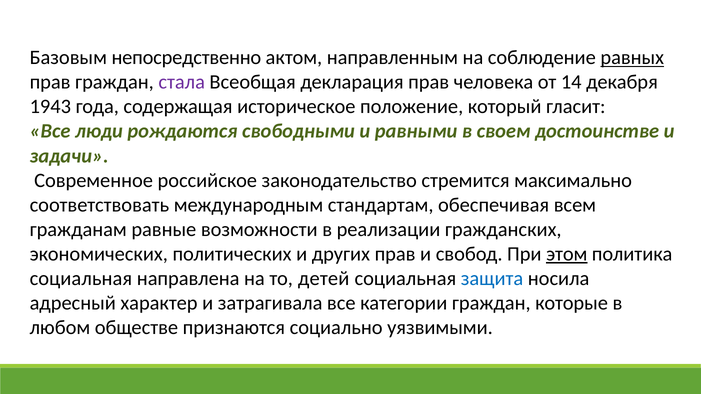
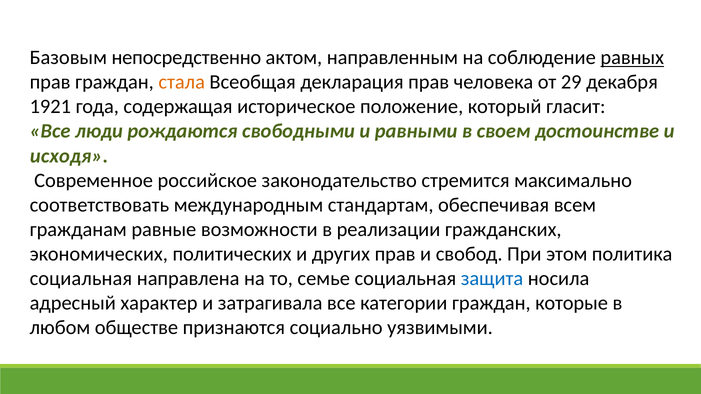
стала colour: purple -> orange (182, 82)
14: 14 -> 29 (571, 82)
1943: 1943 -> 1921 (50, 107)
задачи: задачи -> исходя (69, 156)
этом underline: present -> none (567, 254)
детей: детей -> семье (324, 279)
